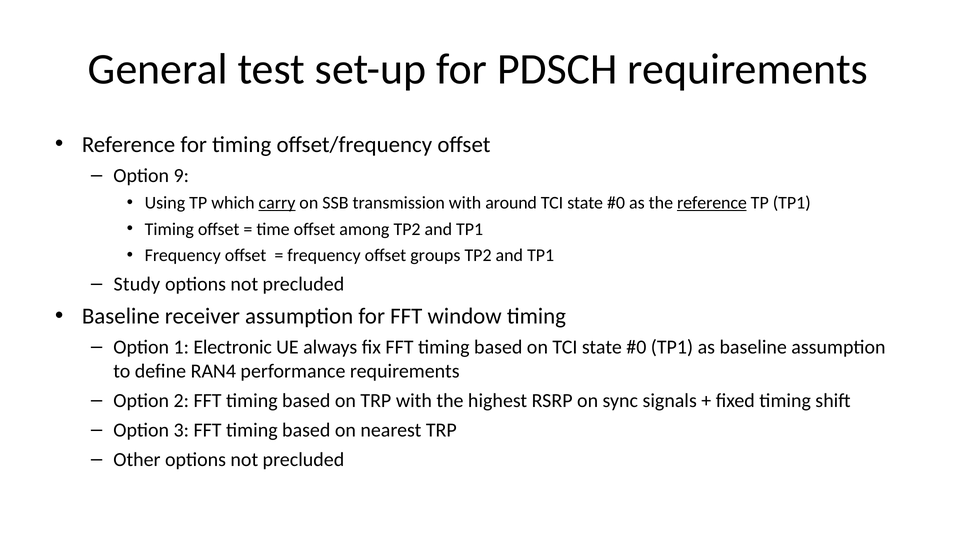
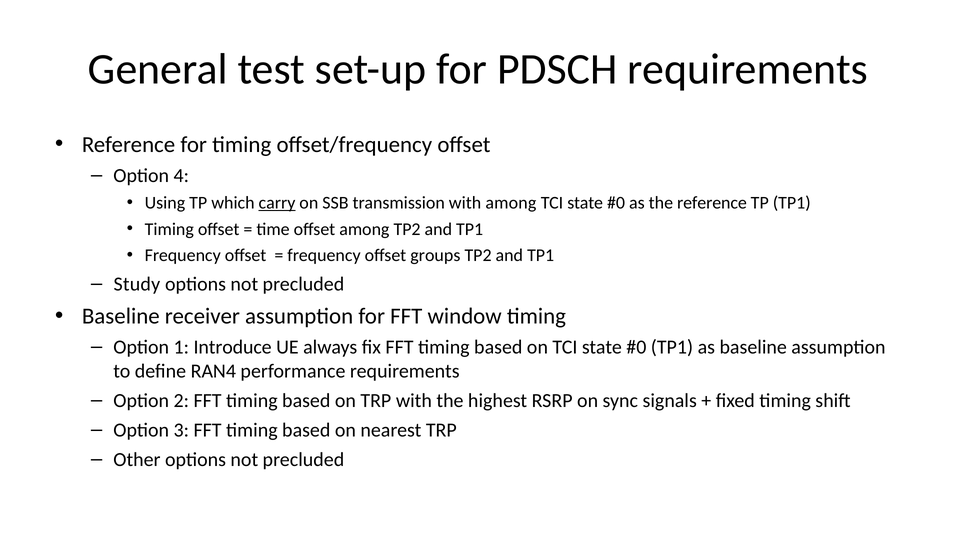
9: 9 -> 4 (181, 176)
with around: around -> among (511, 203)
reference underline: present -> none (712, 203)
Electronic: Electronic -> Introduce (233, 348)
